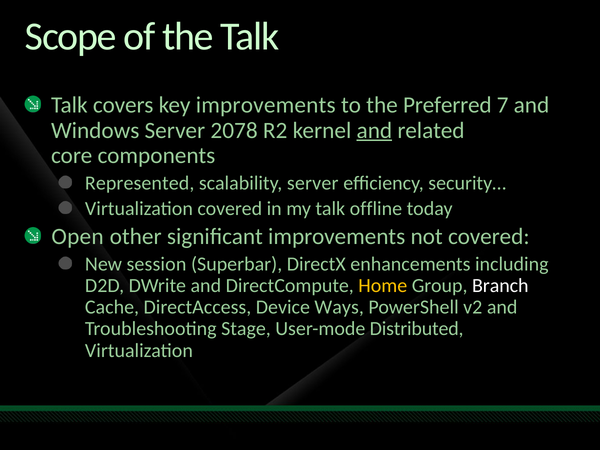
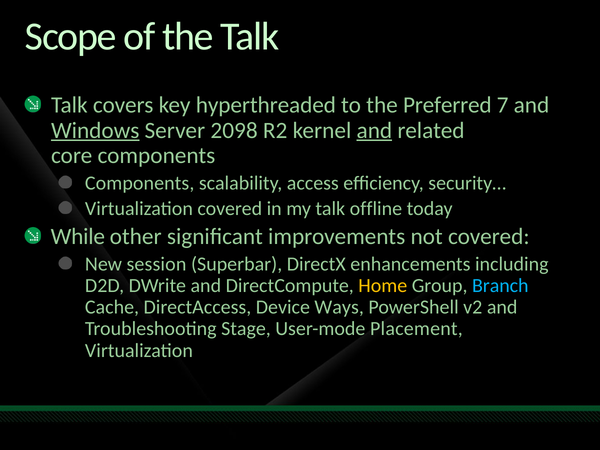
key improvements: improvements -> hyperthreaded (266, 105)
Windows underline: none -> present (95, 130)
2078: 2078 -> 2098 (234, 130)
Represented: Represented -> Components (140, 183)
scalability server: server -> access (313, 183)
Open: Open -> While (78, 237)
Branch colour: white -> light blue (500, 286)
Distributed: Distributed -> Placement (416, 329)
